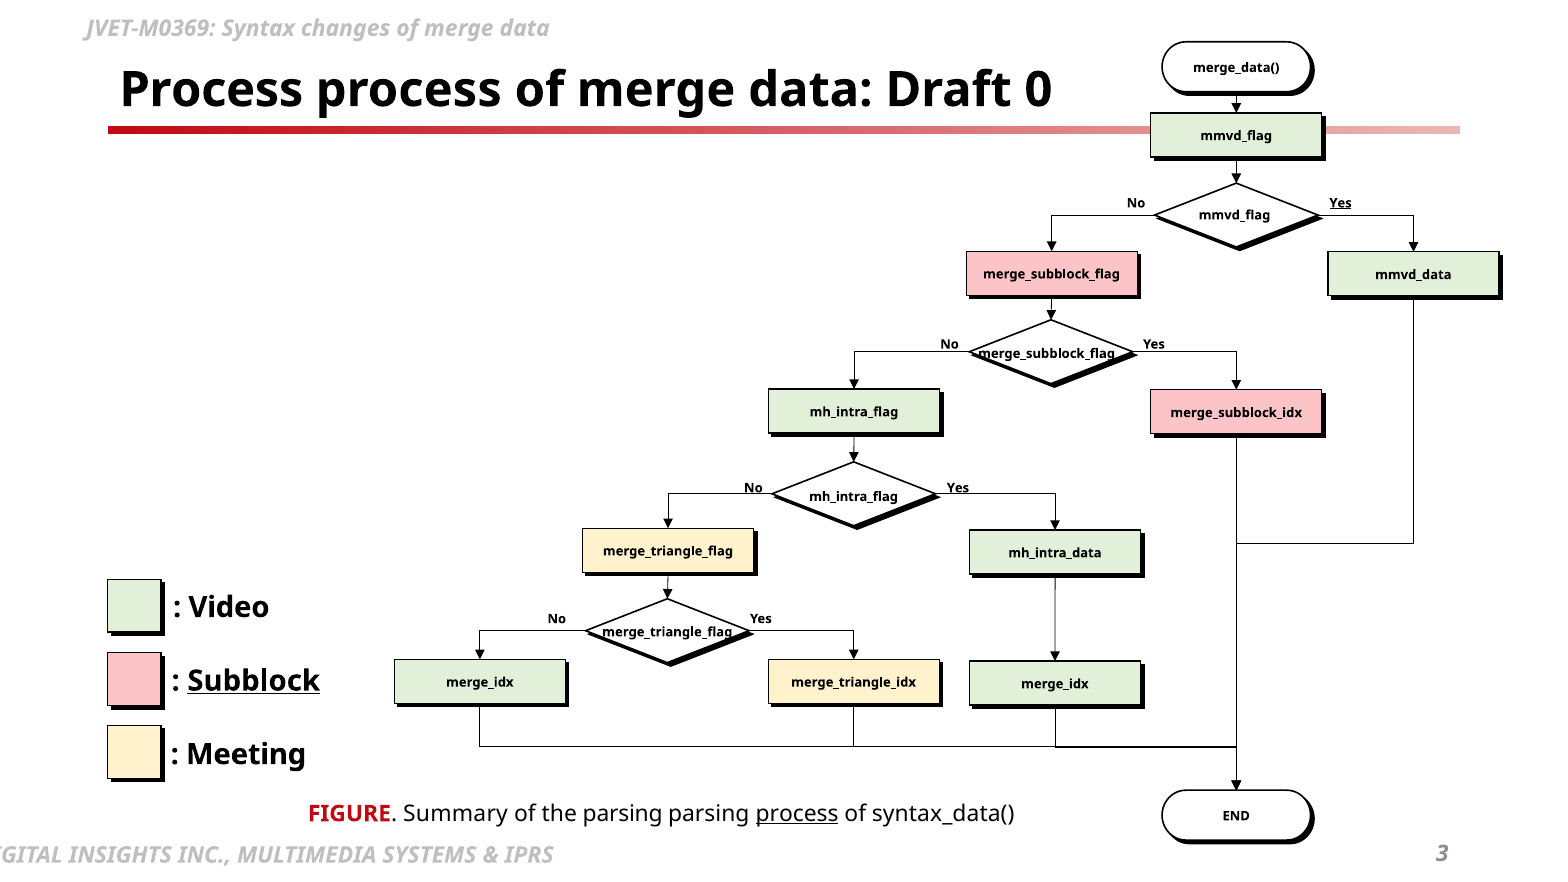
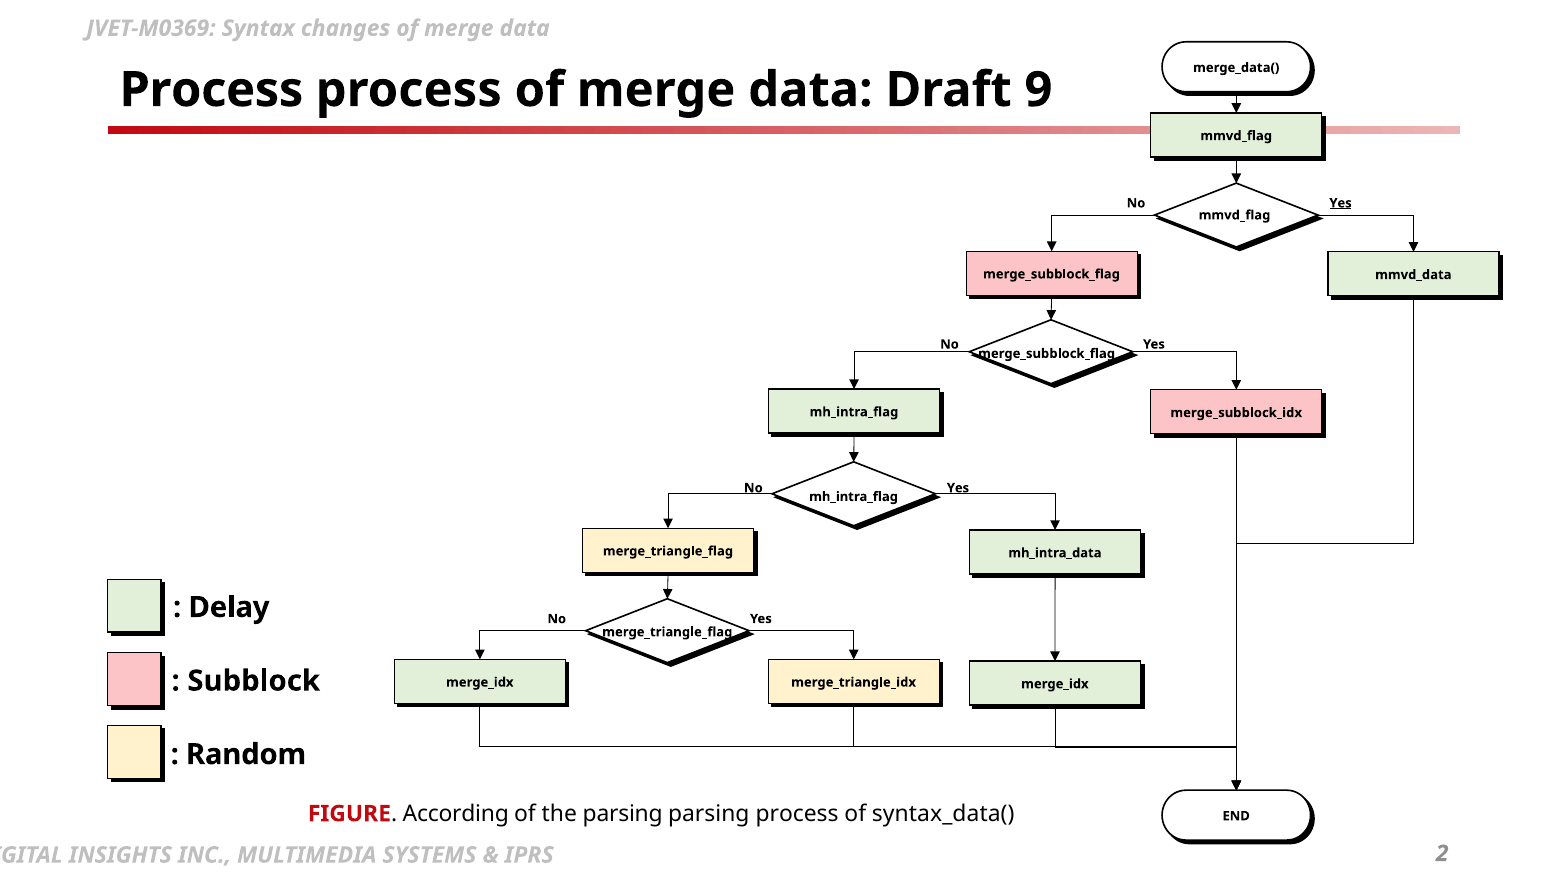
0: 0 -> 9 (1038, 90)
Video: Video -> Delay (229, 607)
Subblock underline: present -> none (254, 681)
Meeting: Meeting -> Random (246, 754)
Summary: Summary -> According (456, 814)
process underline: present -> none (797, 814)
3: 3 -> 2 (1442, 853)
